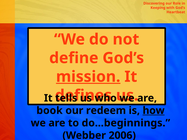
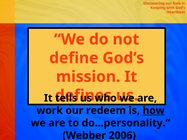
mission underline: present -> none (88, 77)
book: book -> work (50, 111)
do…beginnings: do…beginnings -> do…personality (126, 123)
